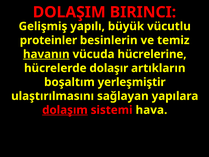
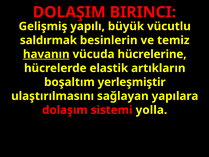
proteinler: proteinler -> saldırmak (48, 40)
dolaşır: dolaşır -> elastik (109, 68)
dolaşım underline: present -> none (65, 110)
hava: hava -> yolla (151, 110)
